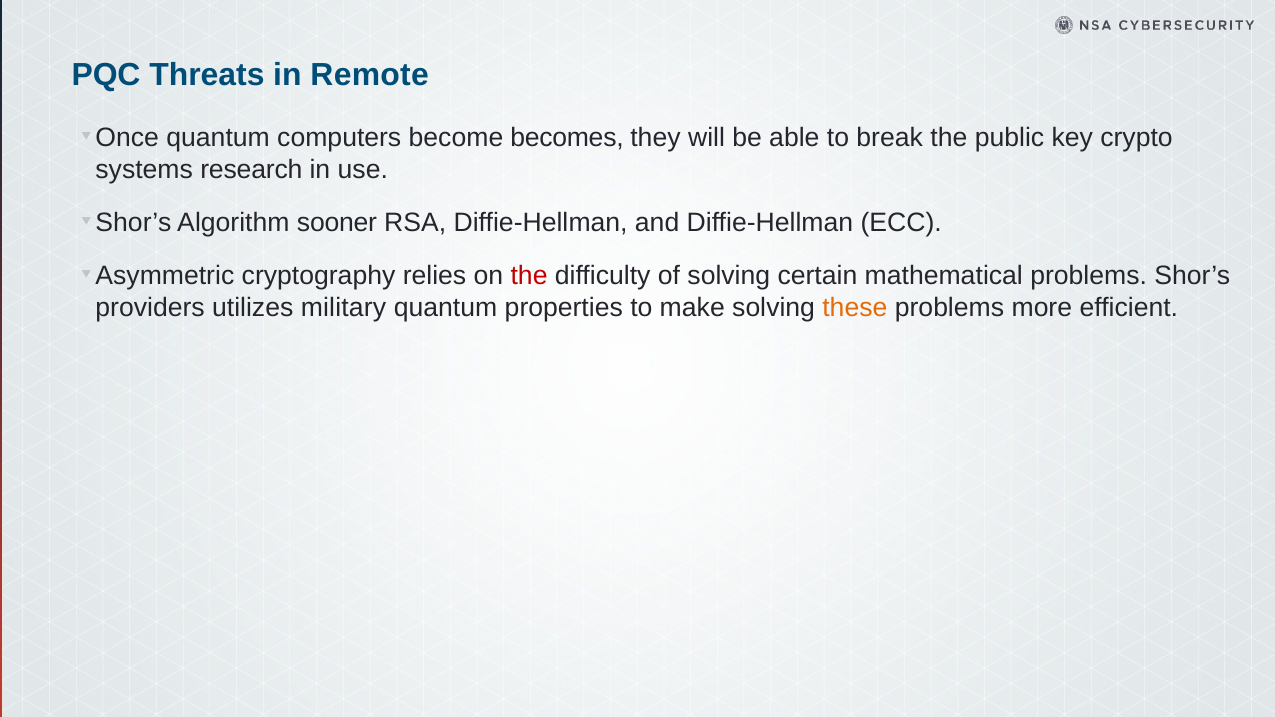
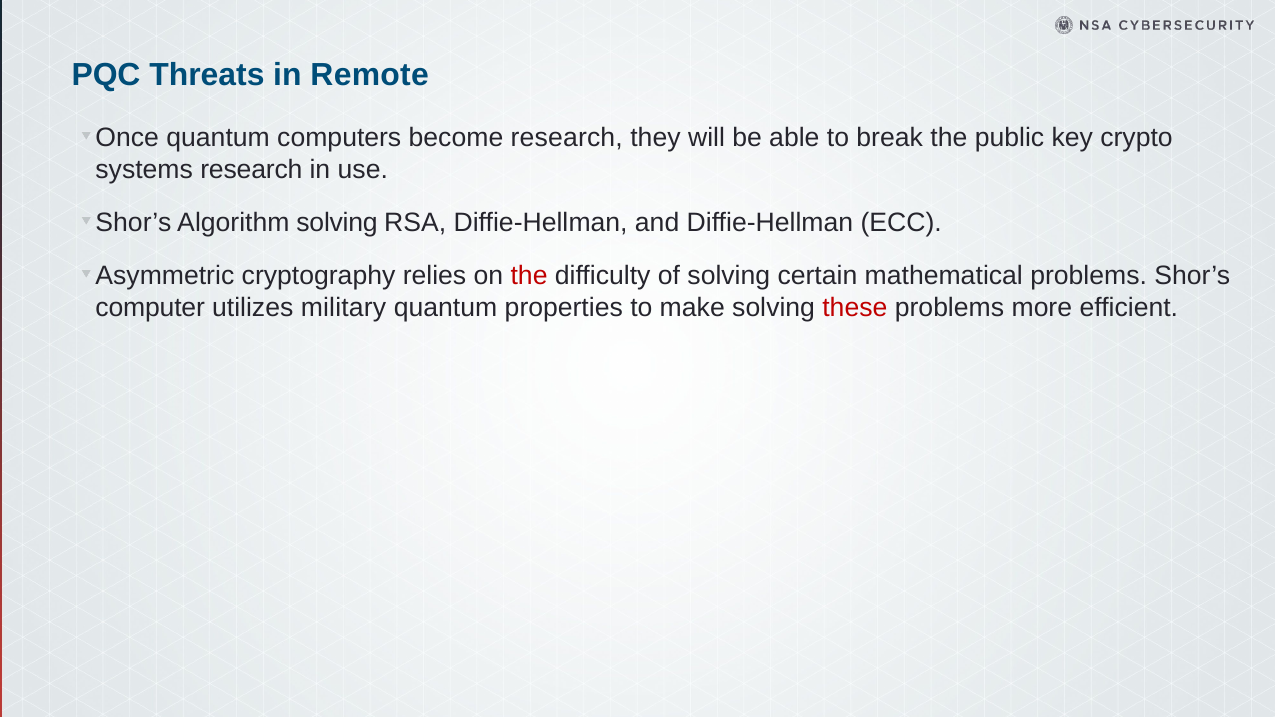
become becomes: becomes -> research (567, 138)
Algorithm sooner: sooner -> solving (337, 223)
providers: providers -> computer (150, 308)
these colour: orange -> red (855, 308)
